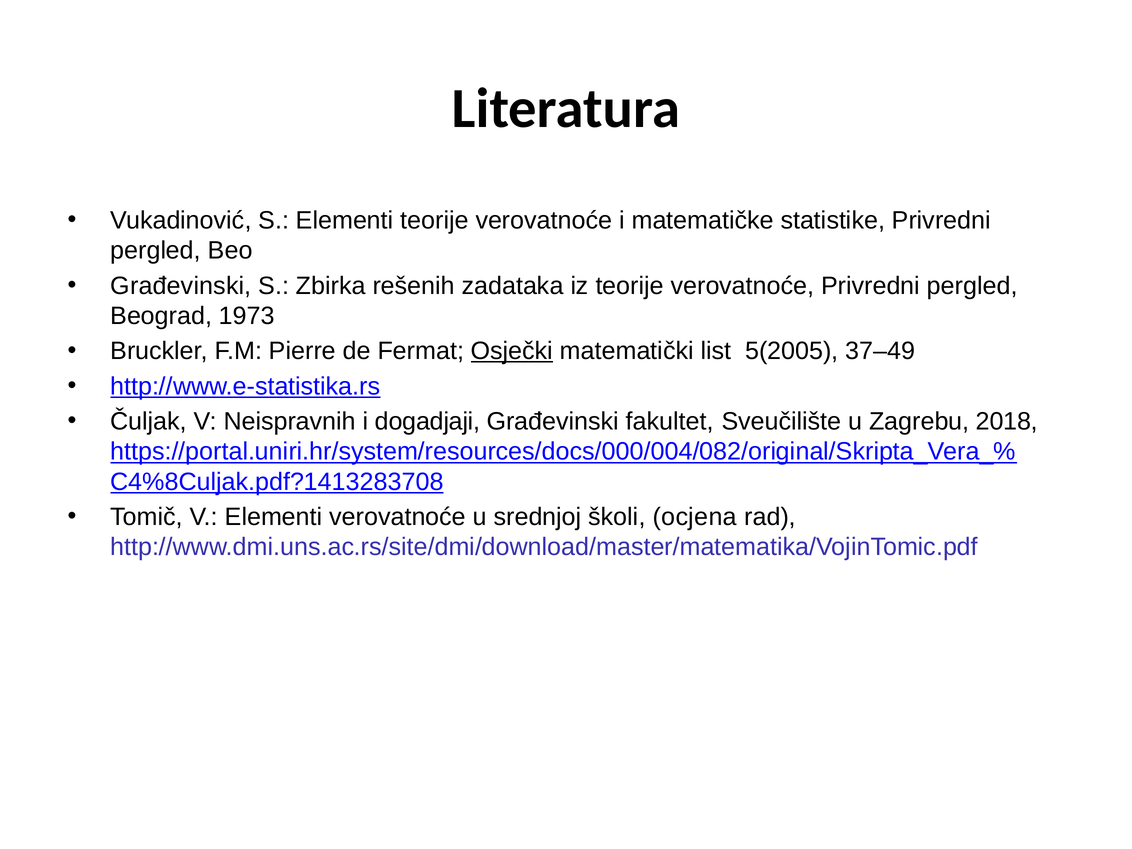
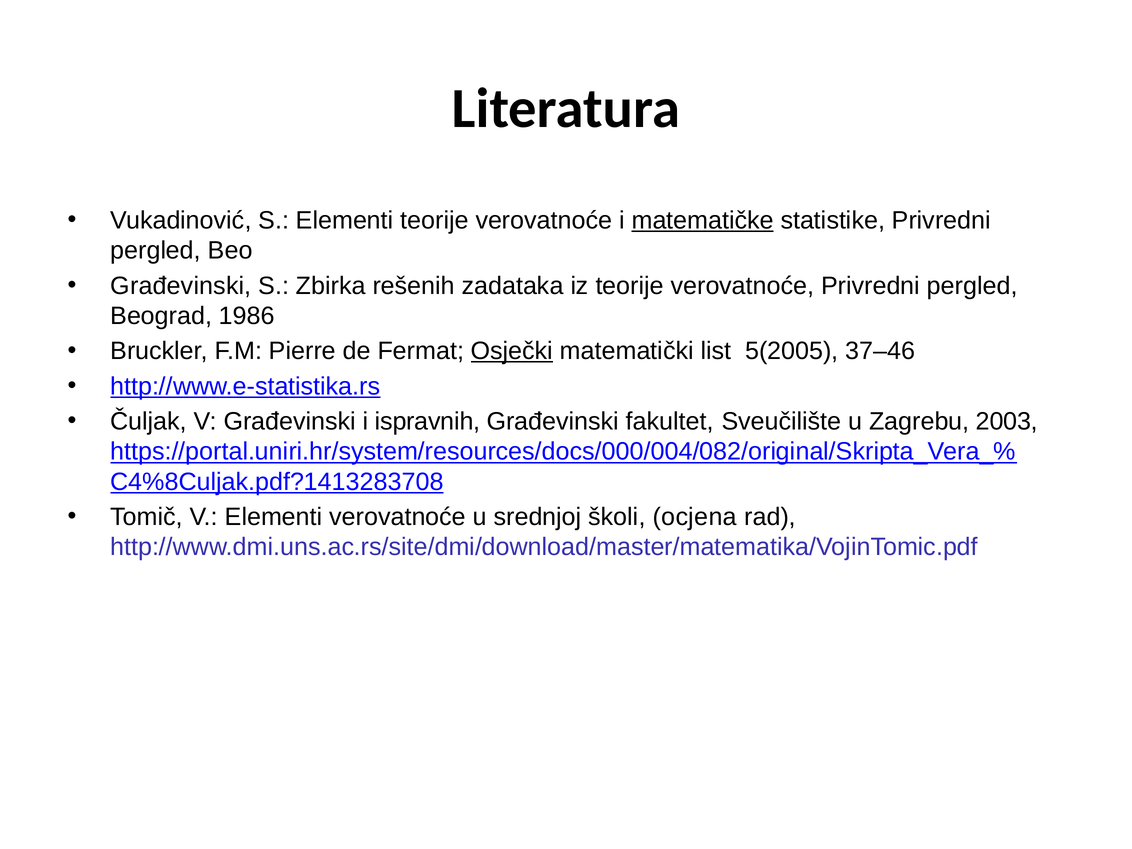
matematičke underline: none -> present (703, 221)
1973: 1973 -> 1986 (247, 316)
37–49: 37–49 -> 37–46 (880, 351)
V Neispravnih: Neispravnih -> Građevinski (290, 421)
dogadjaji: dogadjaji -> ispravnih (428, 421)
2018: 2018 -> 2003 (1007, 421)
